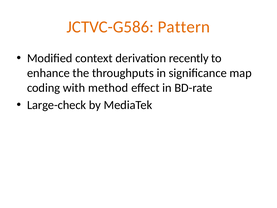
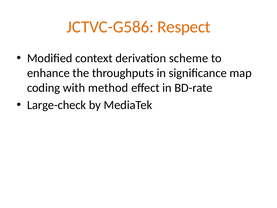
Pattern: Pattern -> Respect (184, 27)
recently: recently -> scheme (189, 58)
